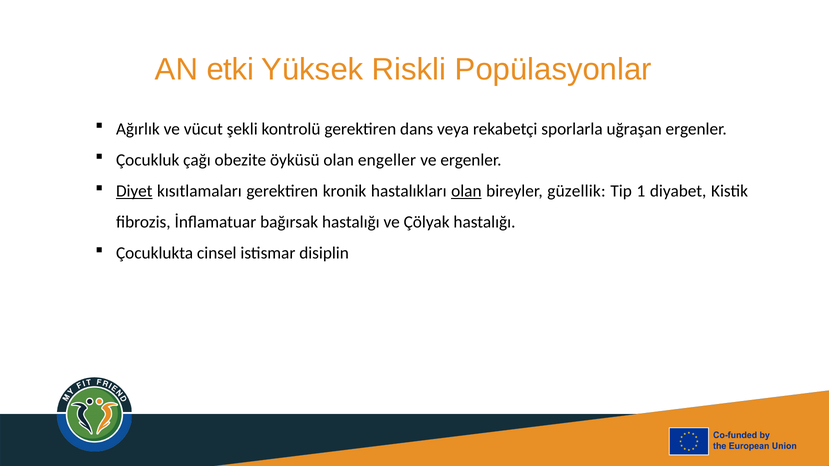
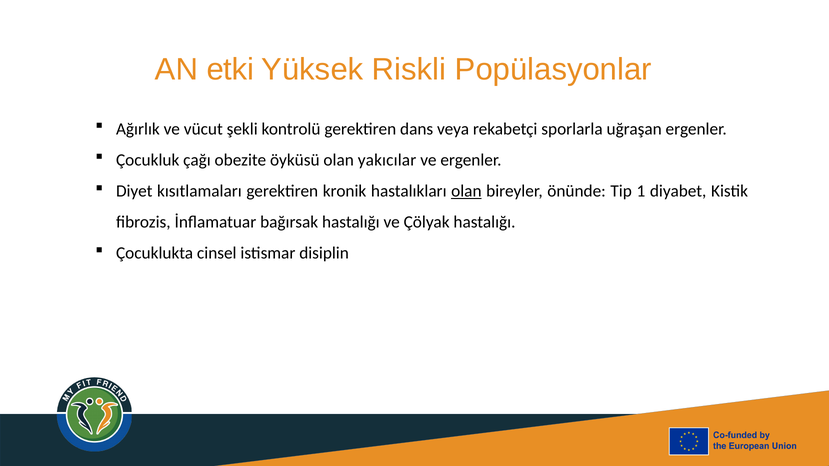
engeller: engeller -> yakıcılar (387, 160)
Diyet underline: present -> none (134, 191)
güzellik: güzellik -> önünde (577, 191)
